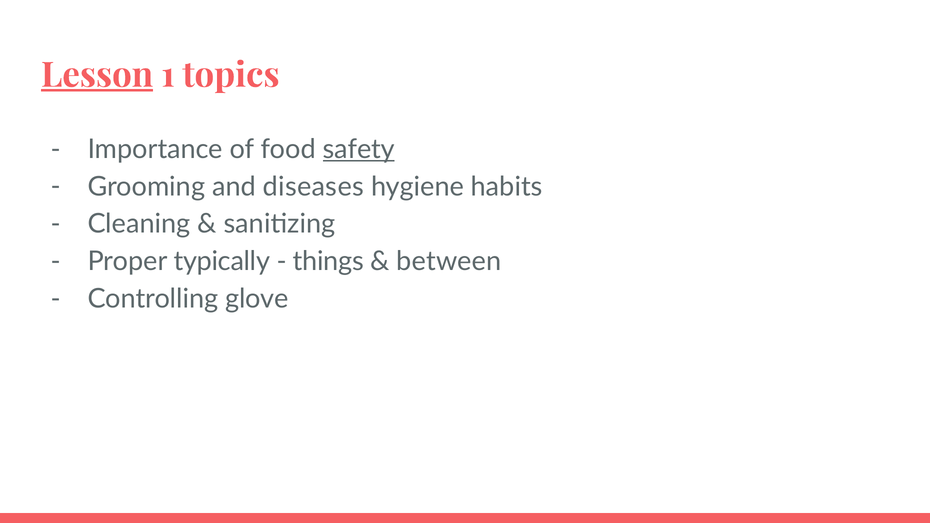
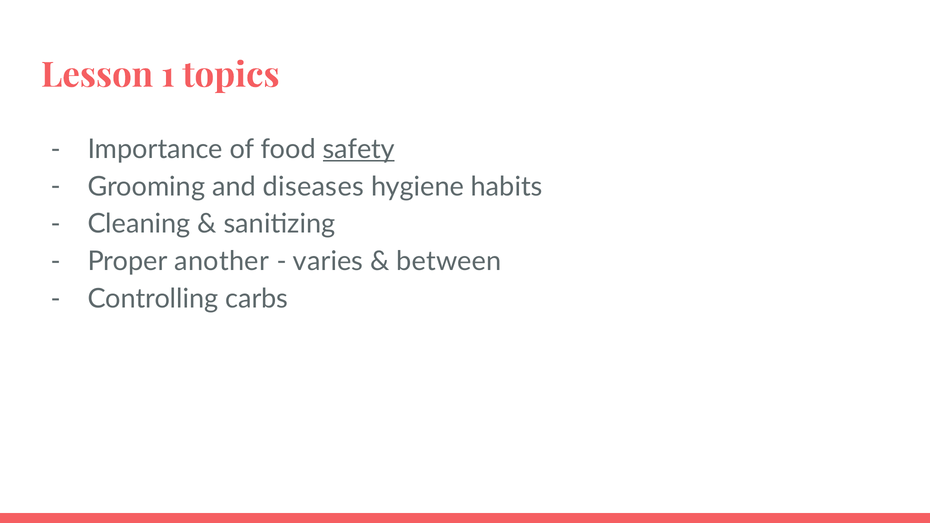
Lesson underline: present -> none (97, 75)
typically: typically -> another (222, 261)
things: things -> varies (328, 261)
glove: glove -> carbs (257, 299)
